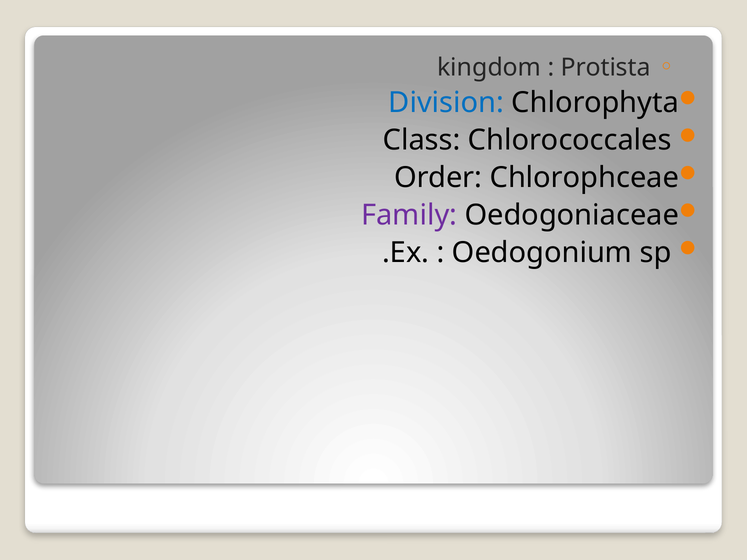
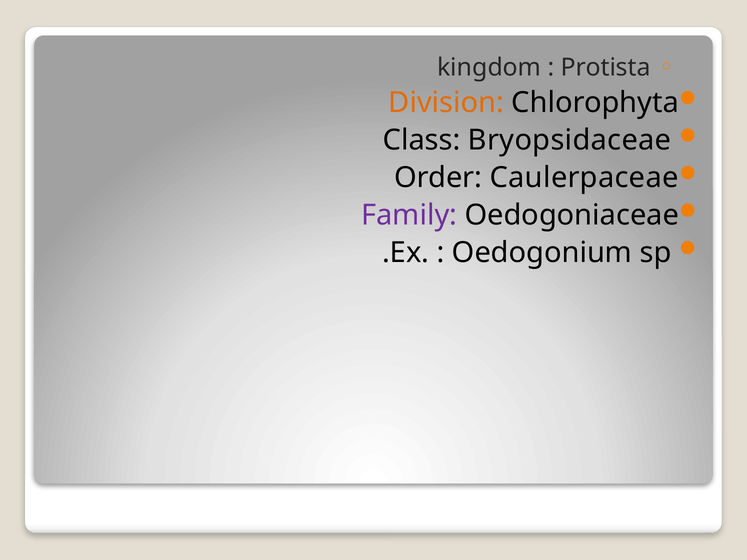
Division colour: blue -> orange (446, 103)
Chlorococcales: Chlorococcales -> Bryopsidaceae (570, 140)
Chlorophceae: Chlorophceae -> Caulerpaceae (584, 178)
